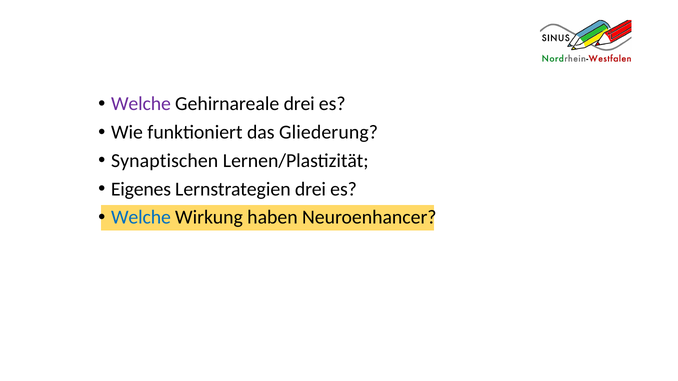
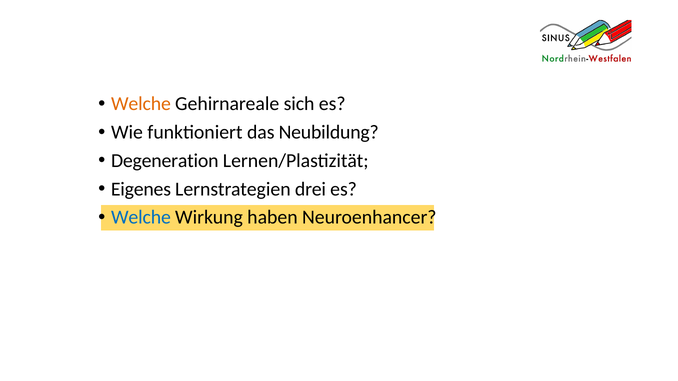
Welche colour: purple -> orange (141, 104)
Gehirnareale drei: drei -> sich (299, 104)
Gliederung: Gliederung -> Neubildung (329, 132)
Synaptischen: Synaptischen -> Degeneration (165, 161)
